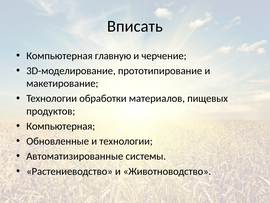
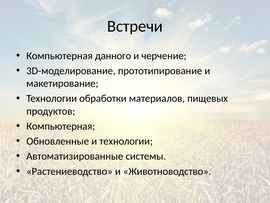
Вписать: Вписать -> Встречи (135, 26)
главную: главную -> данного (113, 56)
